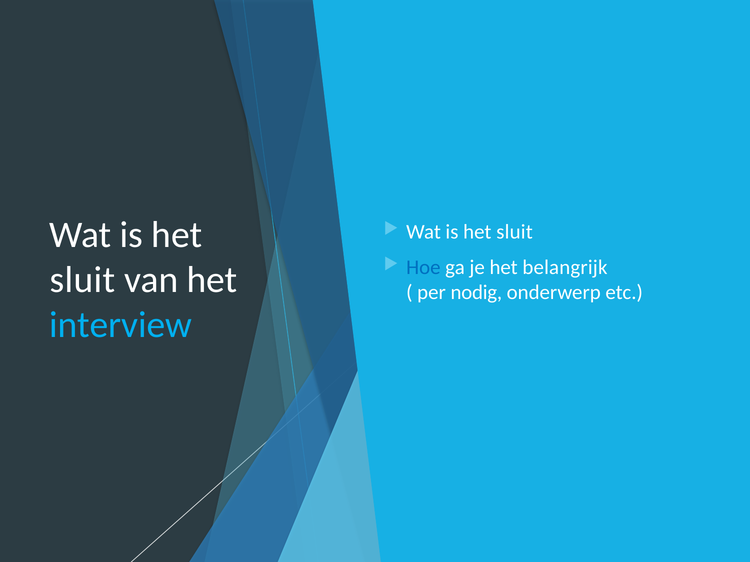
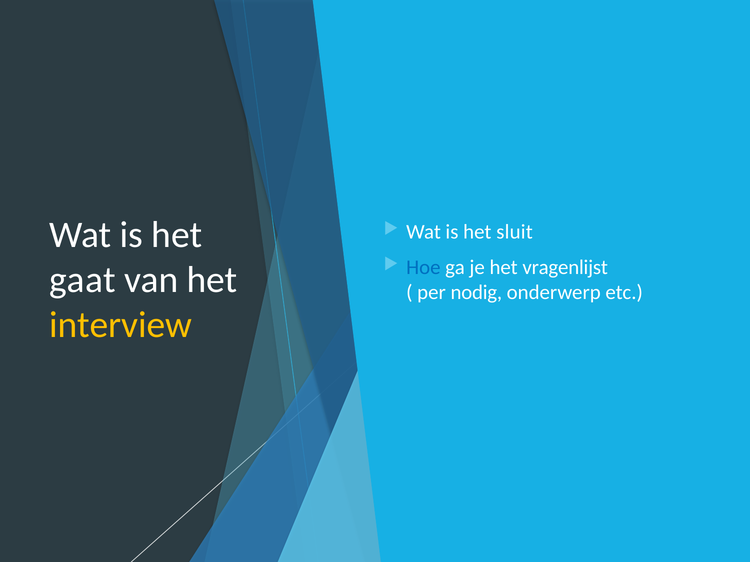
belangrijk: belangrijk -> vragenlijst (565, 268)
sluit: sluit -> gaat (82, 280)
interview colour: light blue -> yellow (121, 325)
